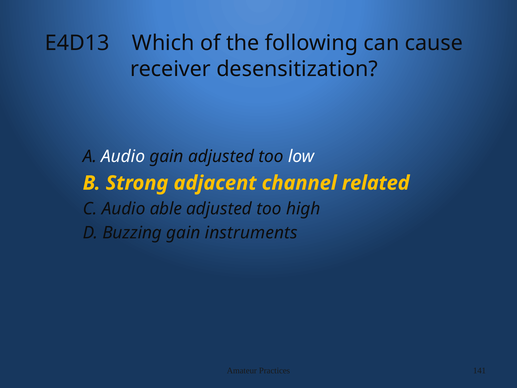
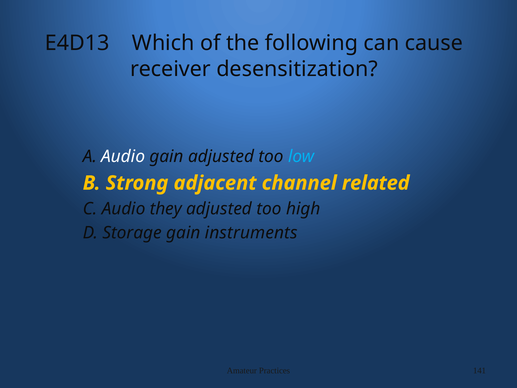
low colour: white -> light blue (301, 156)
able: able -> they (166, 209)
Buzzing: Buzzing -> Storage (132, 233)
